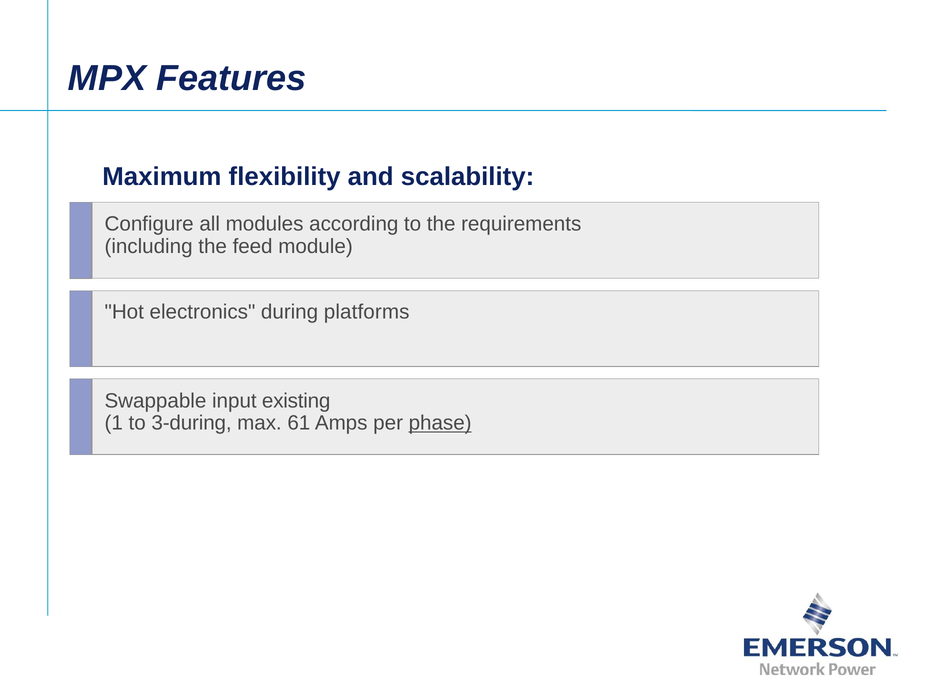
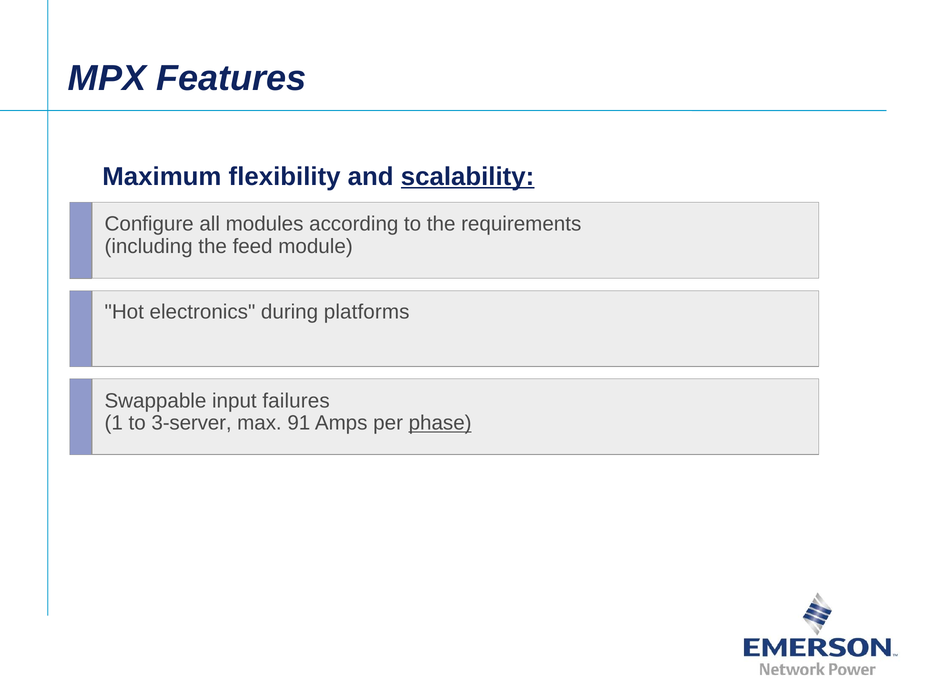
scalability underline: none -> present (468, 177)
existing: existing -> failures (296, 401)
3-during: 3-during -> 3-server (192, 423)
61: 61 -> 91 (299, 423)
